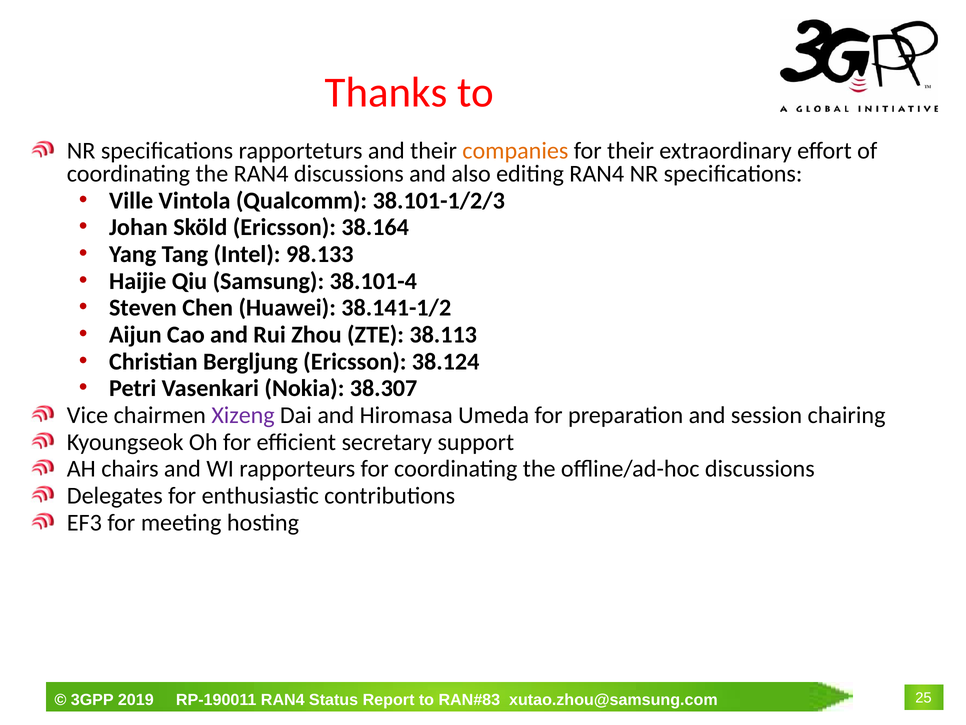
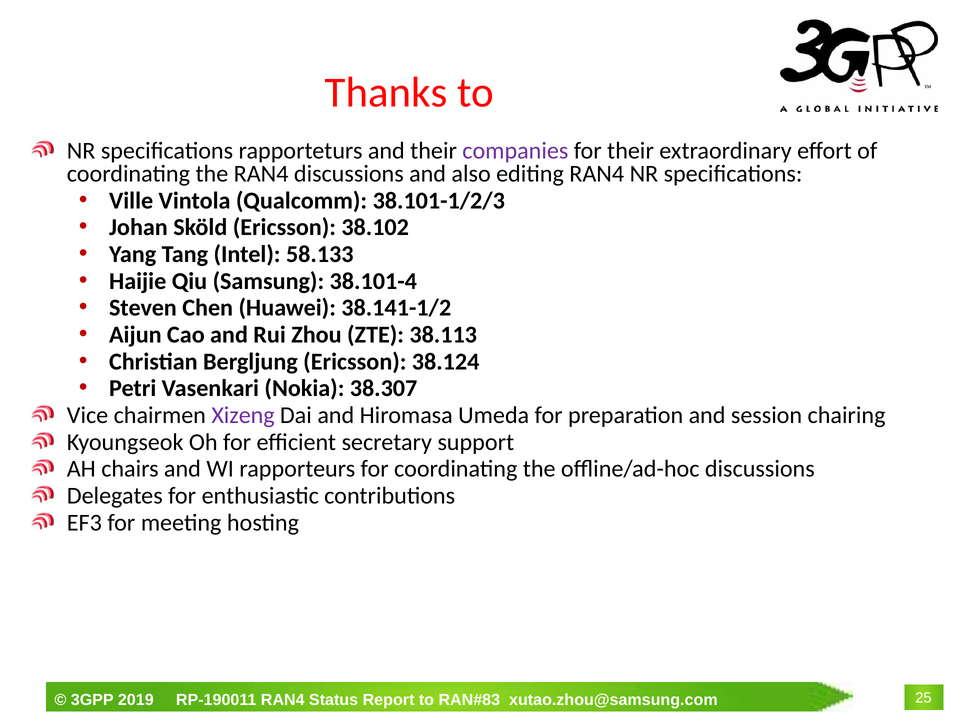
companies colour: orange -> purple (515, 150)
38.164: 38.164 -> 38.102 (375, 227)
98.133: 98.133 -> 58.133 (320, 254)
